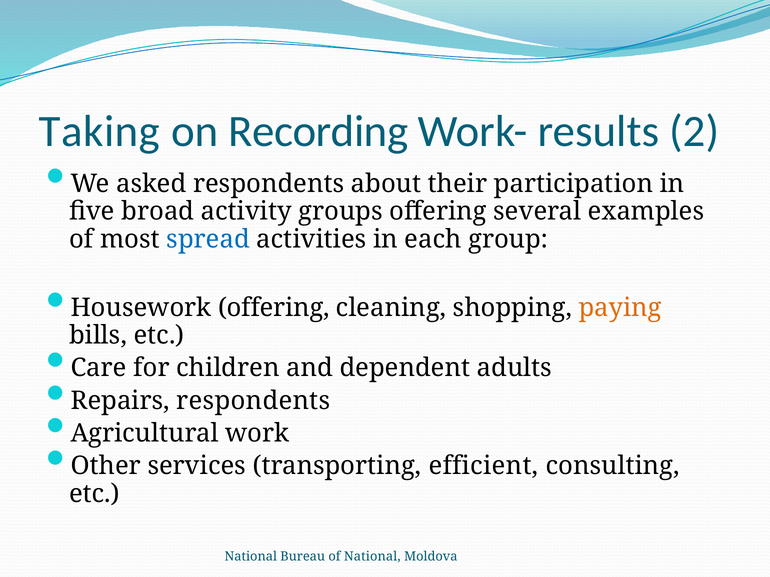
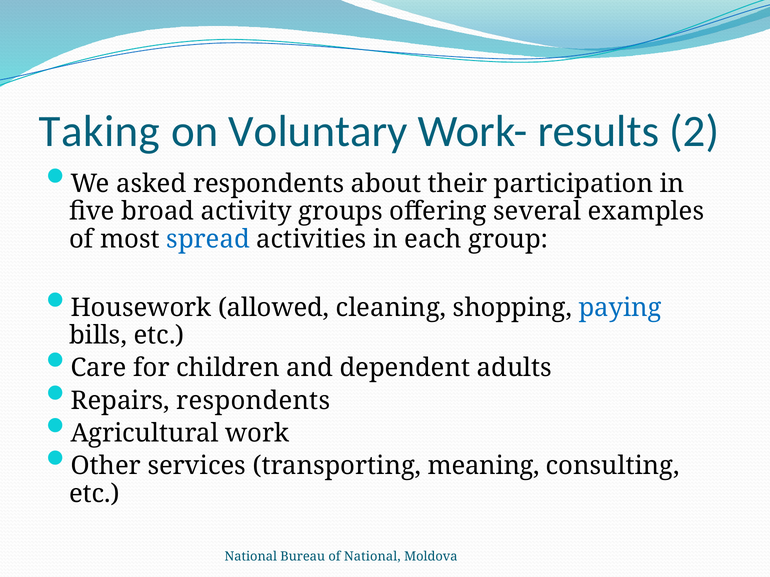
Recording: Recording -> Voluntary (318, 132)
Housework offering: offering -> allowed (274, 308)
paying colour: orange -> blue (620, 308)
efficient: efficient -> meaning (484, 466)
